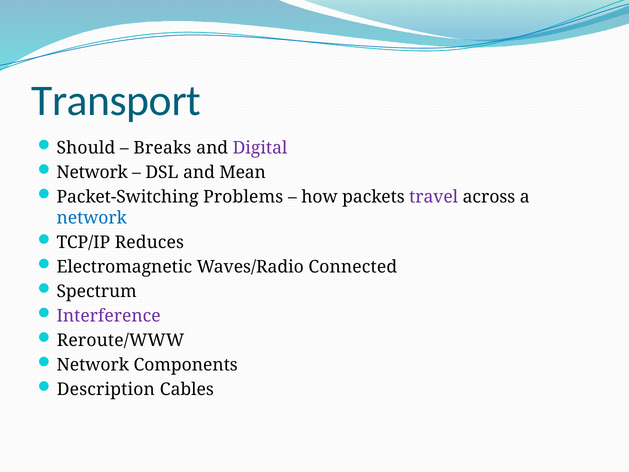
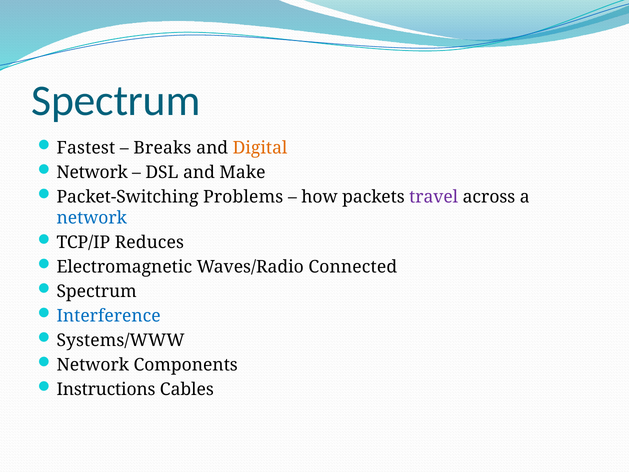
Transport: Transport -> Spectrum (116, 101)
Should: Should -> Fastest (86, 148)
Digital colour: purple -> orange (260, 148)
Mean: Mean -> Make (243, 172)
Interference colour: purple -> blue (109, 316)
Reroute/WWW: Reroute/WWW -> Systems/WWW (121, 340)
Description: Description -> Instructions (106, 389)
